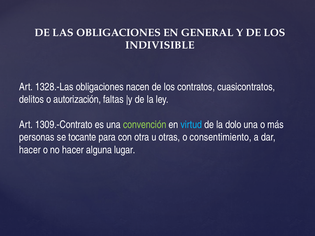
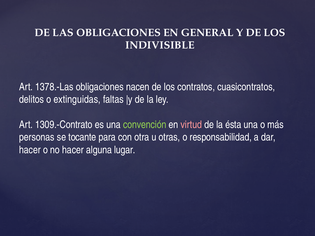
1328.-Las: 1328.-Las -> 1378.-Las (54, 87)
autorización: autorización -> extinguidas (77, 100)
virtud colour: light blue -> pink (191, 125)
dolo: dolo -> ésta (233, 125)
consentimiento: consentimiento -> responsabilidad (221, 137)
